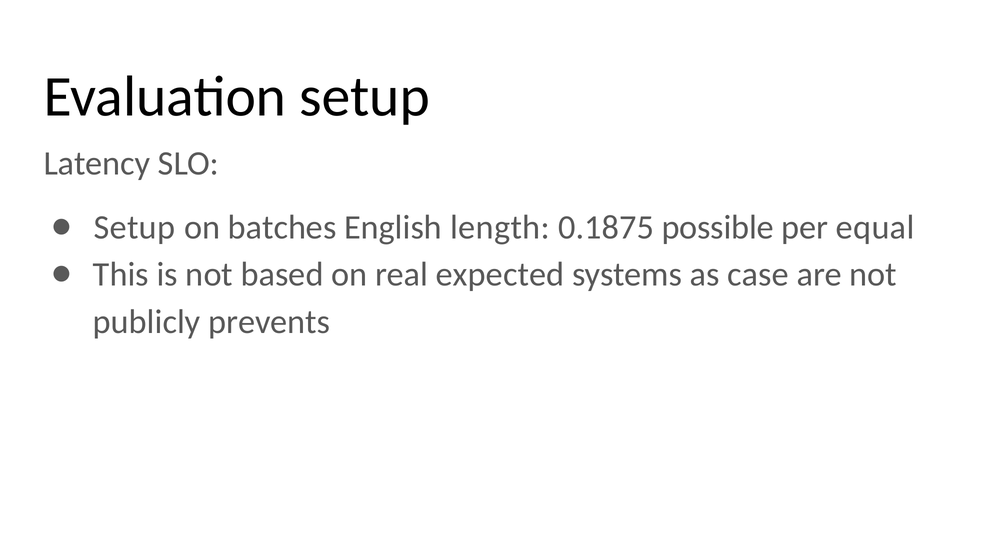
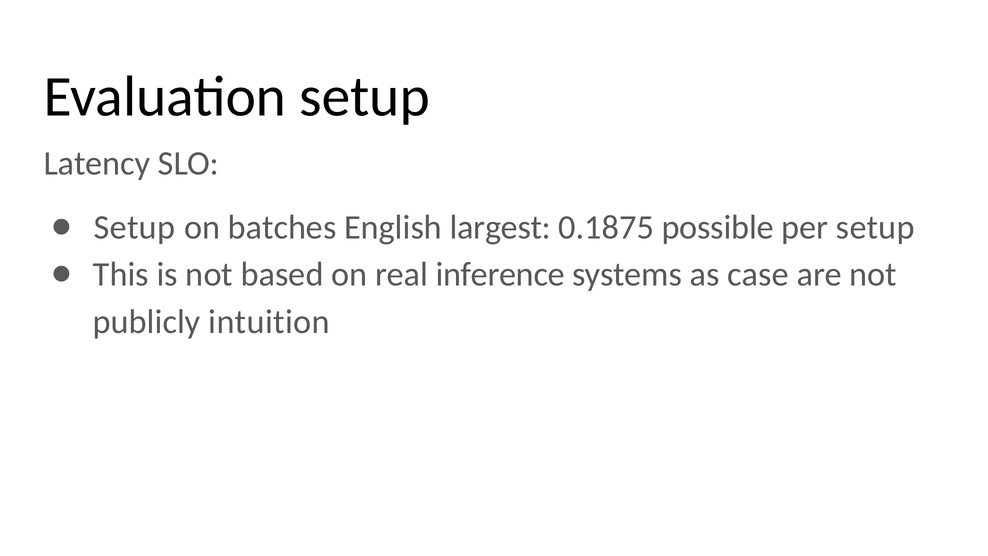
length: length -> largest (500, 227)
per equal: equal -> setup (875, 227)
expected: expected -> inference (500, 274)
prevents: prevents -> intuition (269, 322)
